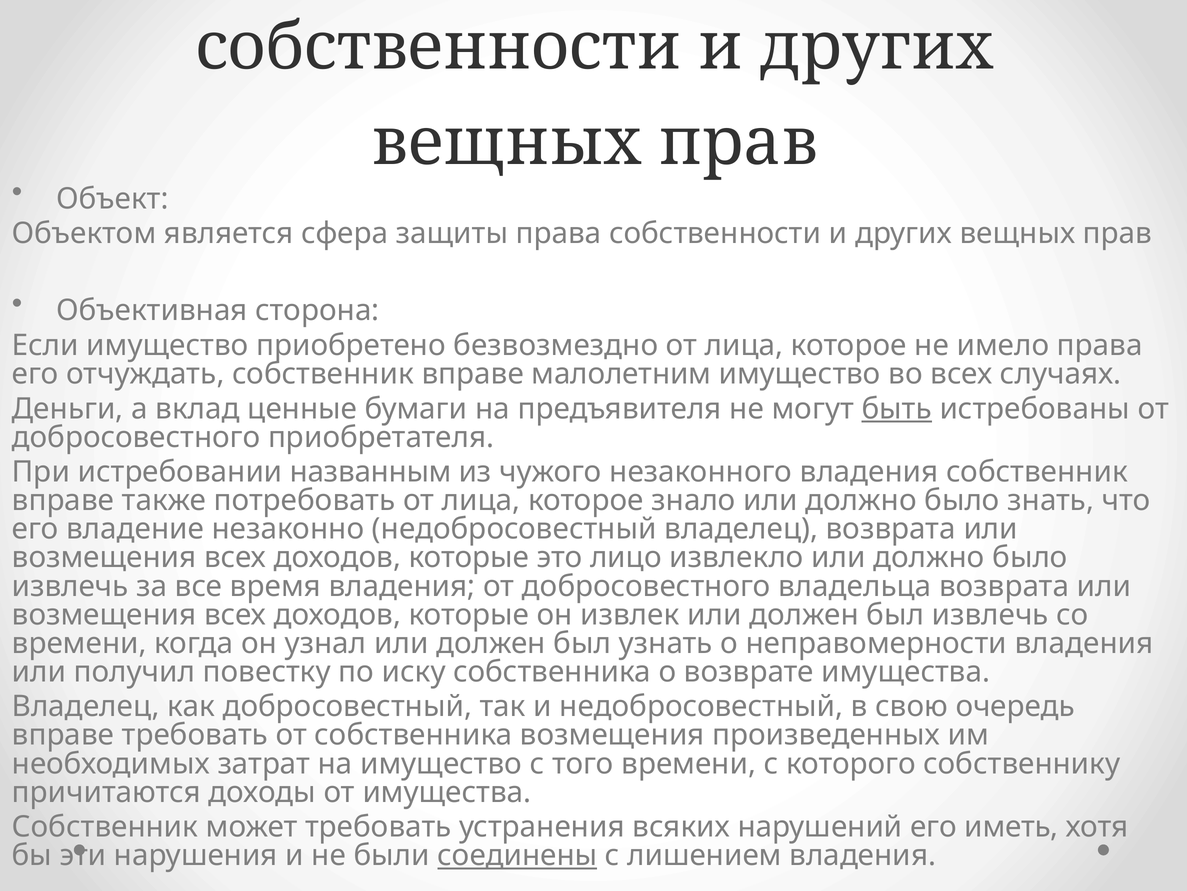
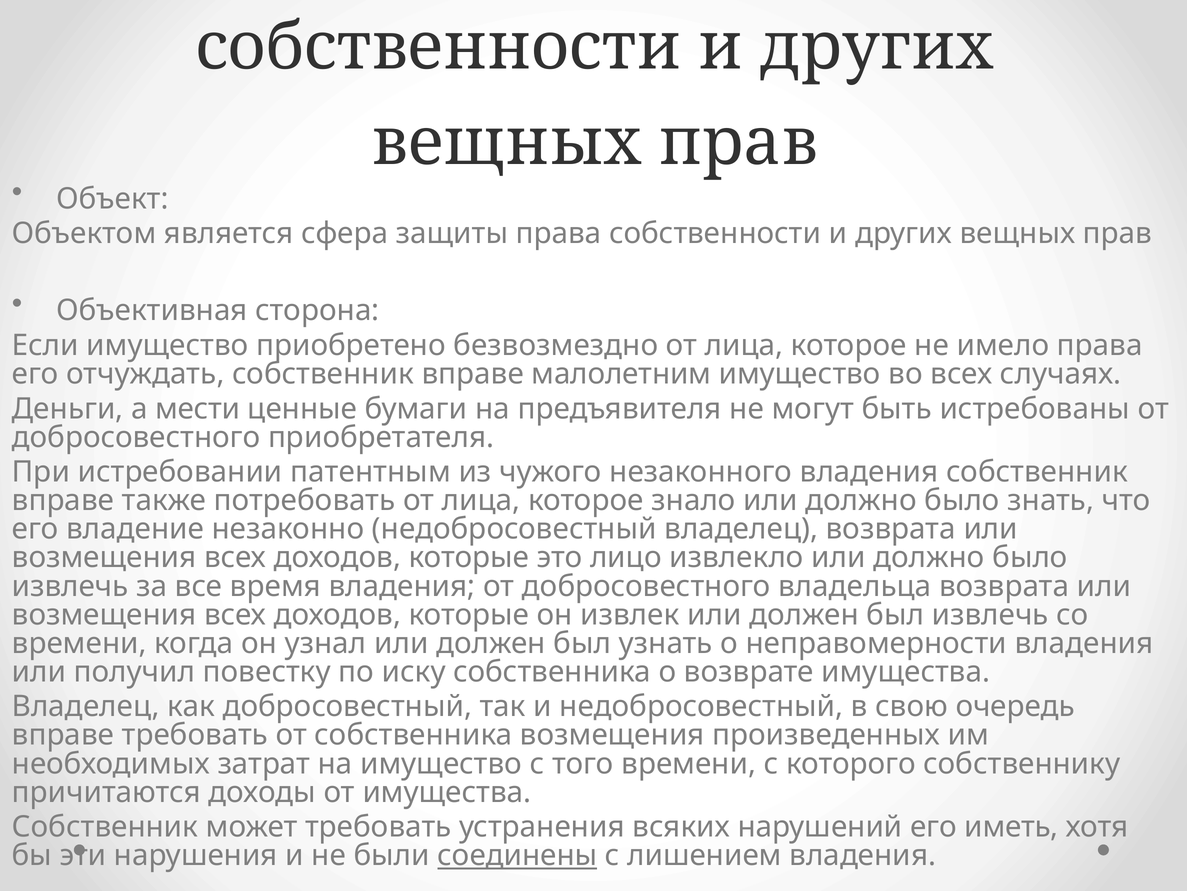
вклад: вклад -> мести (198, 408)
быть underline: present -> none (897, 408)
названным: названным -> патентным (371, 472)
